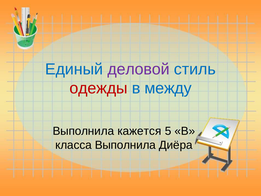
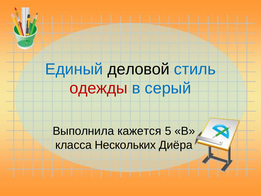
деловой colour: purple -> black (138, 69)
между: между -> серый (168, 88)
класса Выполнила: Выполнила -> Нескольких (125, 145)
